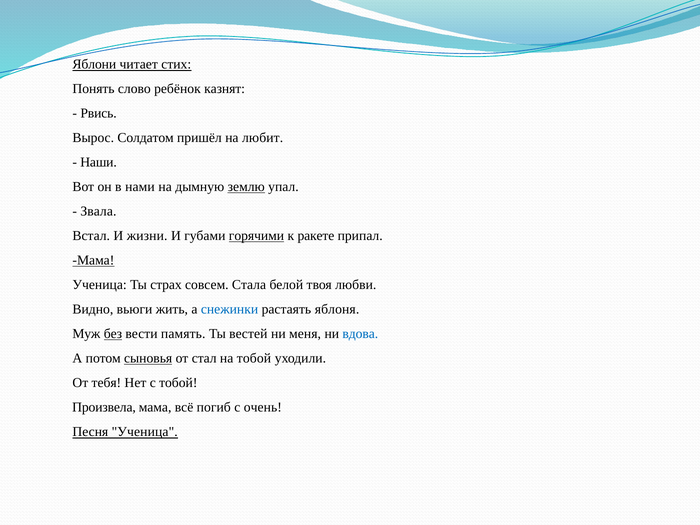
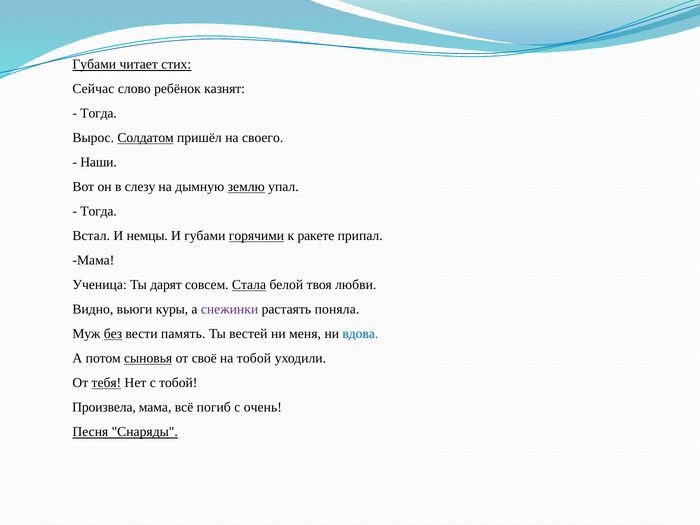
Яблони: Яблони -> Губами (94, 64)
Понять: Понять -> Сейчас (93, 89)
Рвись: Рвись -> Тогда (99, 113)
Солдатом underline: none -> present (146, 138)
любит: любит -> своего (263, 138)
нами: нами -> слезу (140, 187)
Звала: Звала -> Тогда (99, 211)
жизни: жизни -> немцы (147, 236)
Мама underline: present -> none (93, 260)
страх: страх -> дарят (166, 285)
Стала underline: none -> present (249, 285)
жить: жить -> куры (172, 309)
снежинки colour: blue -> purple (230, 309)
яблоня: яблоня -> поняла (337, 309)
стал: стал -> своё (204, 358)
тебя underline: none -> present (106, 383)
Песня Ученица: Ученица -> Снаряды (145, 432)
